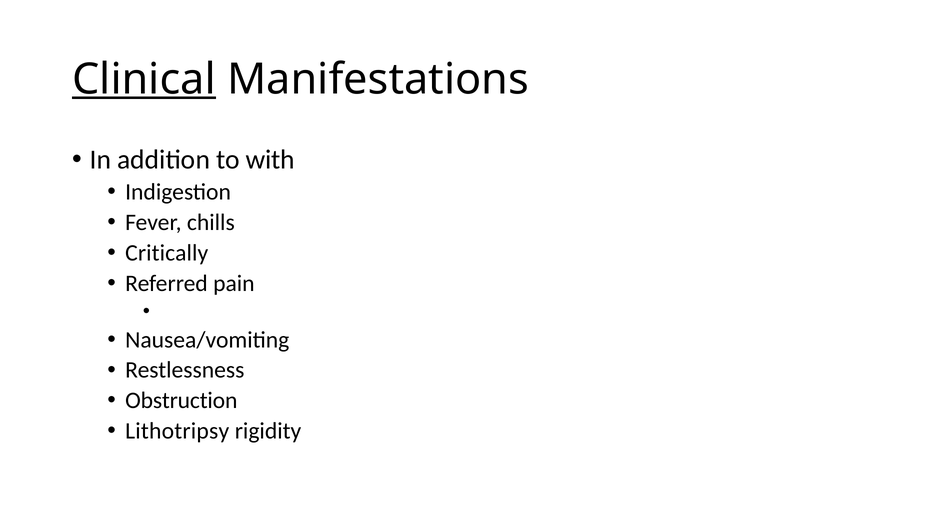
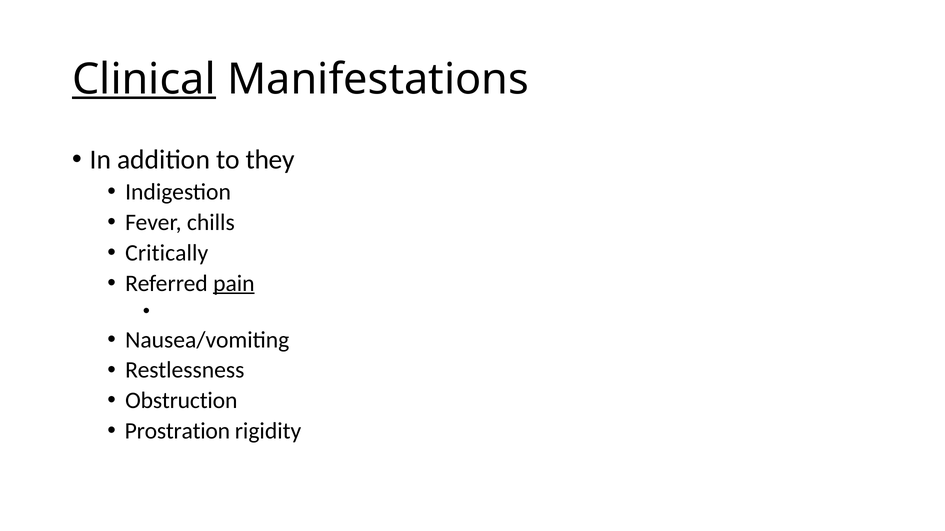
with: with -> they (270, 160)
pain underline: none -> present (234, 284)
Lithotripsy: Lithotripsy -> Prostration (177, 431)
